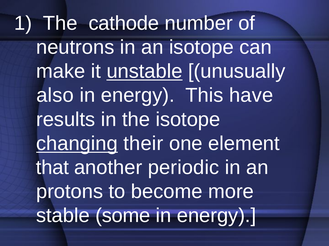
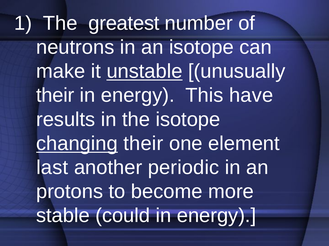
cathode: cathode -> greatest (124, 23)
also: also -> their (55, 96)
that: that -> last (52, 168)
some: some -> could (123, 216)
